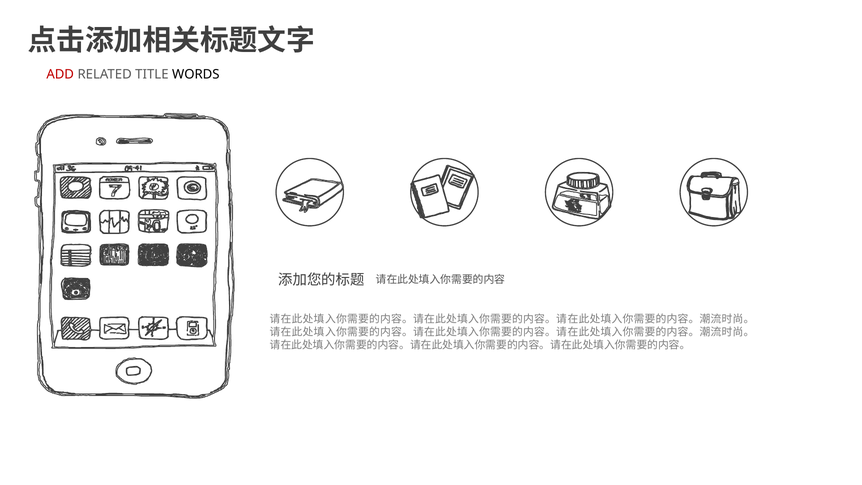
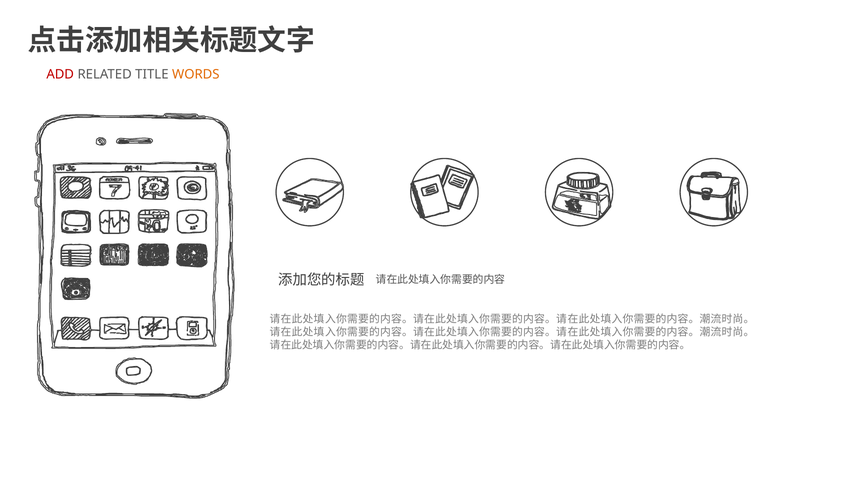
WORDS colour: black -> orange (196, 75)
